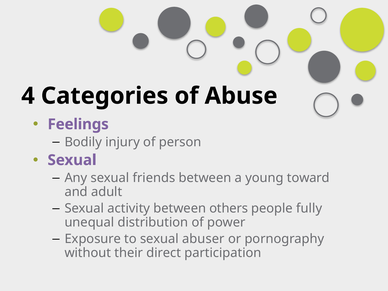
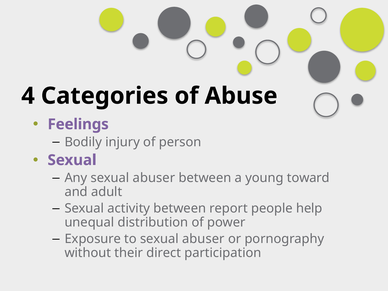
Any sexual friends: friends -> abuser (154, 178)
others: others -> report (229, 208)
fully: fully -> help (309, 208)
